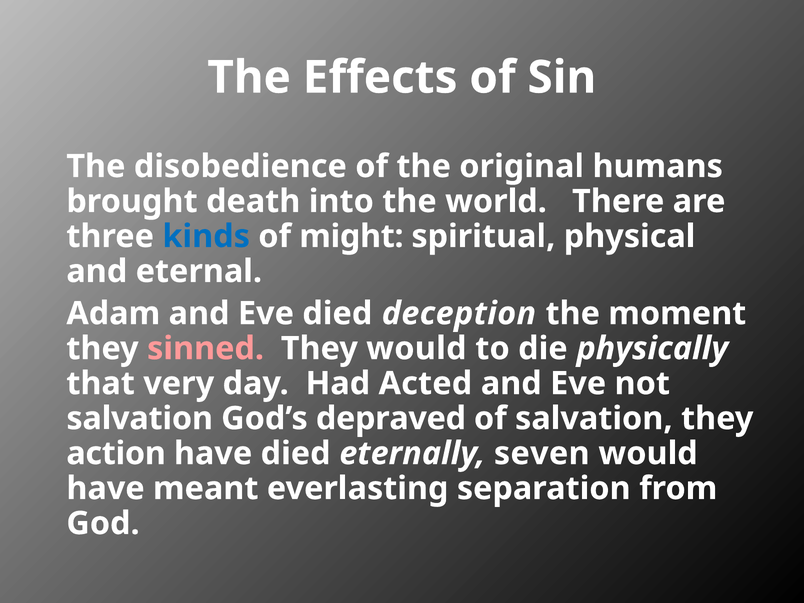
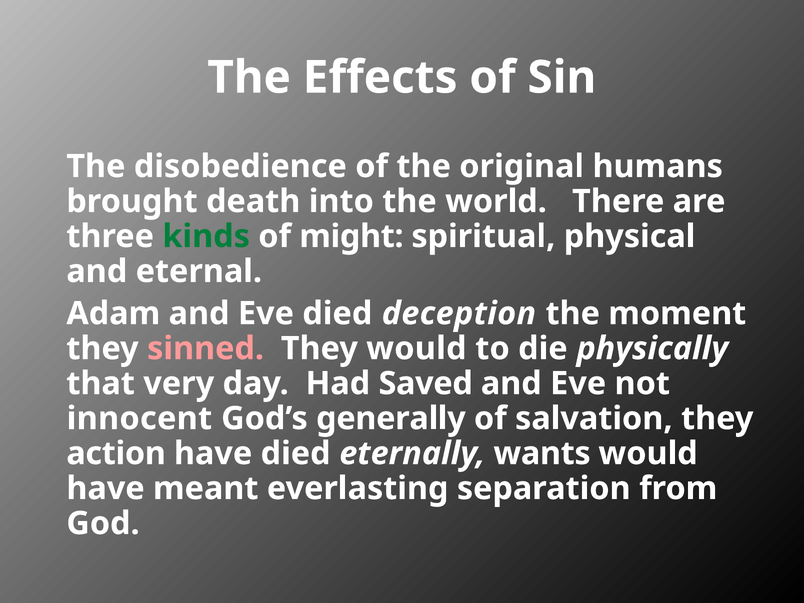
kinds colour: blue -> green (206, 236)
Acted: Acted -> Saved (426, 383)
salvation: salvation -> innocent (139, 418)
depraved: depraved -> generally (391, 418)
seven: seven -> wants (542, 453)
